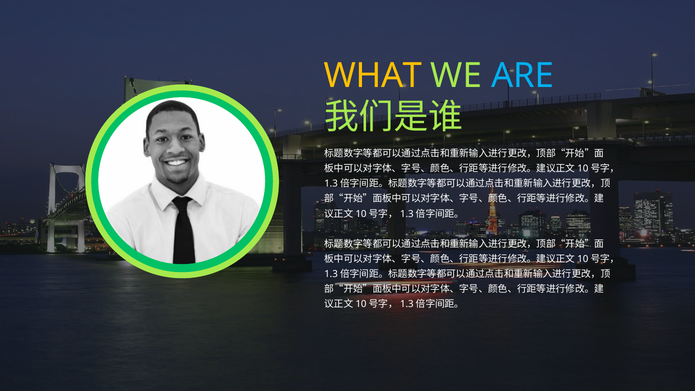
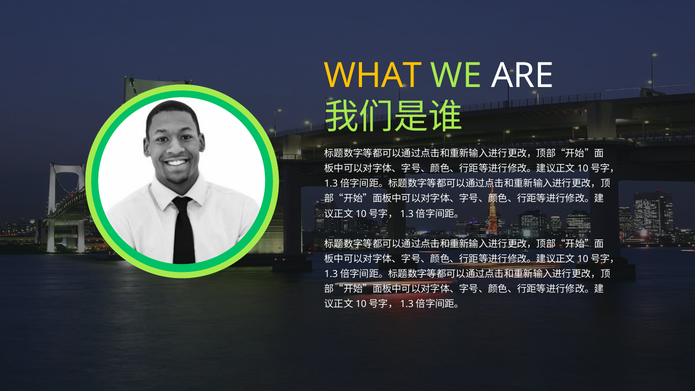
ARE colour: light blue -> white (523, 76)
